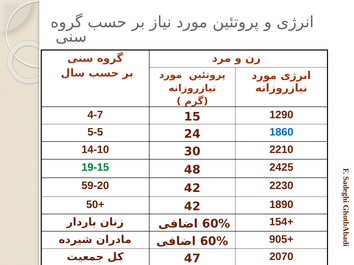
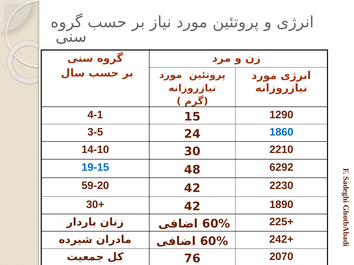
4-7: 4-7 -> 4-1 (95, 115)
5-5: 5-5 -> 3-5 (95, 132)
19-15 colour: green -> blue (95, 168)
2425: 2425 -> 6292 (281, 168)
50+: 50+ -> 30+ (95, 205)
154+: 154+ -> 225+ (281, 222)
905+: 905+ -> 242+ (281, 240)
47: 47 -> 76 (192, 259)
